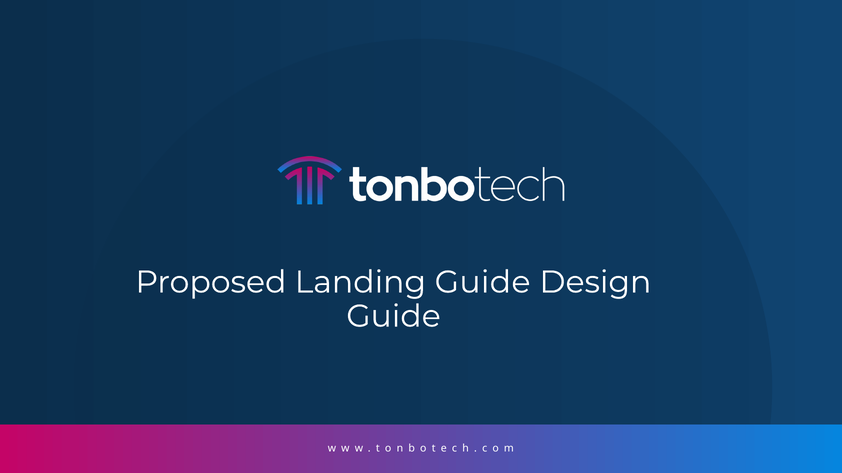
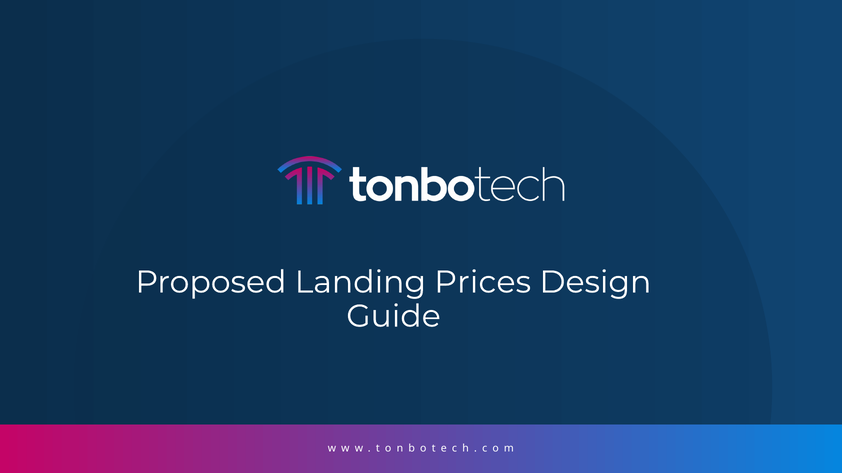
Landing Guide: Guide -> Prices (483, 283)
